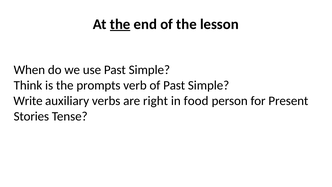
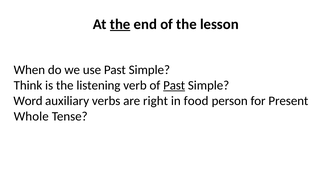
prompts: prompts -> listening (98, 85)
Past underline: none -> present (174, 85)
Write: Write -> Word (28, 101)
Stories: Stories -> Whole (31, 116)
